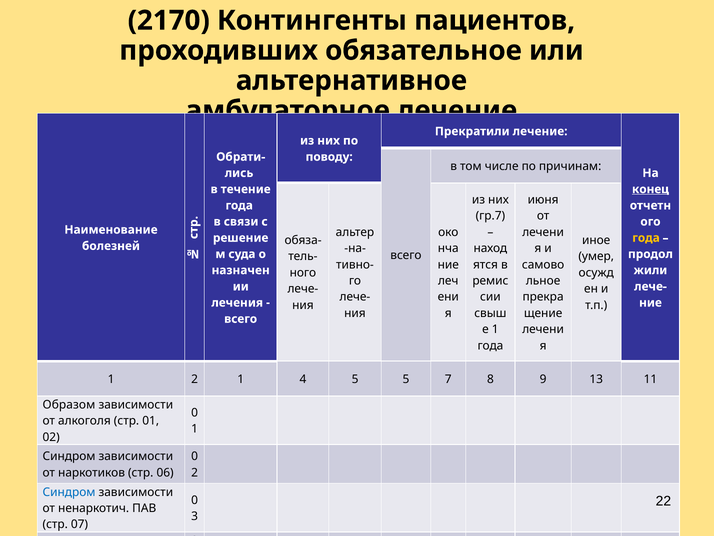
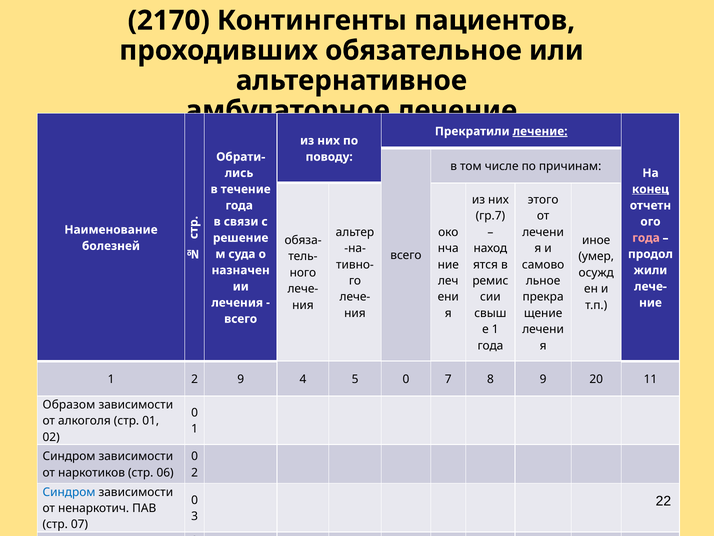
лечение underline: none -> present (540, 131)
июня: июня -> этого (543, 200)
года colour: yellow -> pink (646, 238)
2 1: 1 -> 9 (241, 379)
5 5: 5 -> 0 (406, 379)
13: 13 -> 20 (596, 379)
